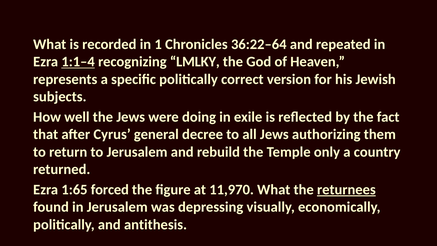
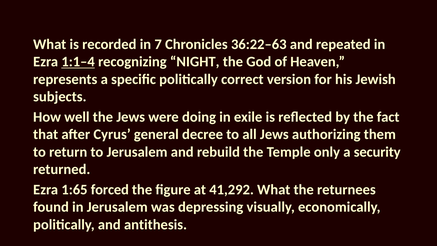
1: 1 -> 7 (158, 44)
36:22–64: 36:22–64 -> 36:22–63 (259, 44)
LMLKY: LMLKY -> NIGHT (195, 62)
country: country -> security (377, 152)
11,970: 11,970 -> 41,292 (232, 190)
returnees underline: present -> none (346, 190)
